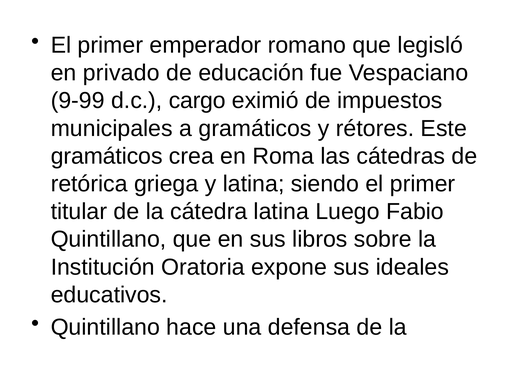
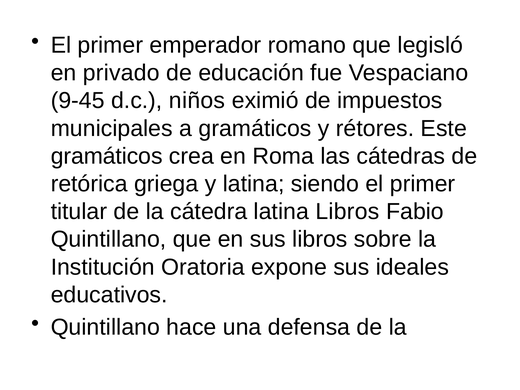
9-99: 9-99 -> 9-45 (78, 101)
cargo: cargo -> niños (197, 101)
latina Luego: Luego -> Libros (347, 212)
